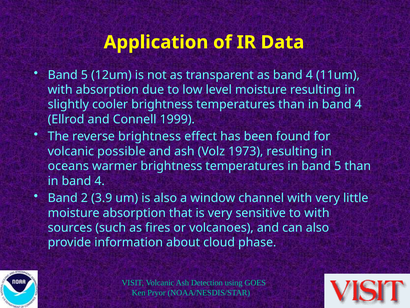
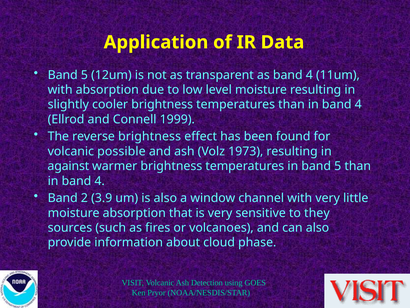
oceans: oceans -> against (68, 166)
to with: with -> they (317, 213)
